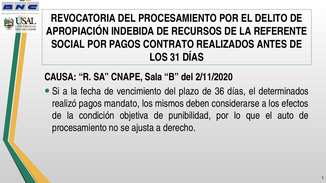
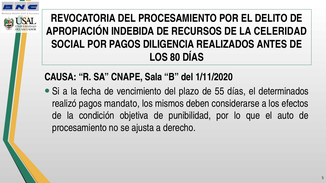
REFERENTE: REFERENTE -> CELERIDAD (280, 31)
CONTRATO: CONTRATO -> DILIGENCIA (169, 44)
31: 31 -> 80 (175, 57)
2/11/2020: 2/11/2020 -> 1/11/2020 (214, 77)
36: 36 -> 55 (220, 91)
